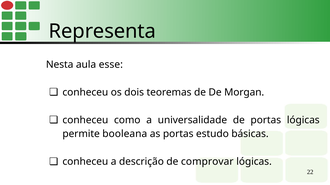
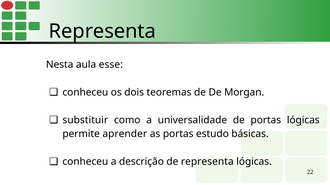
conheceu: conheceu -> substituir (85, 120)
booleana: booleana -> aprender (125, 134)
de comprovar: comprovar -> representa (207, 162)
